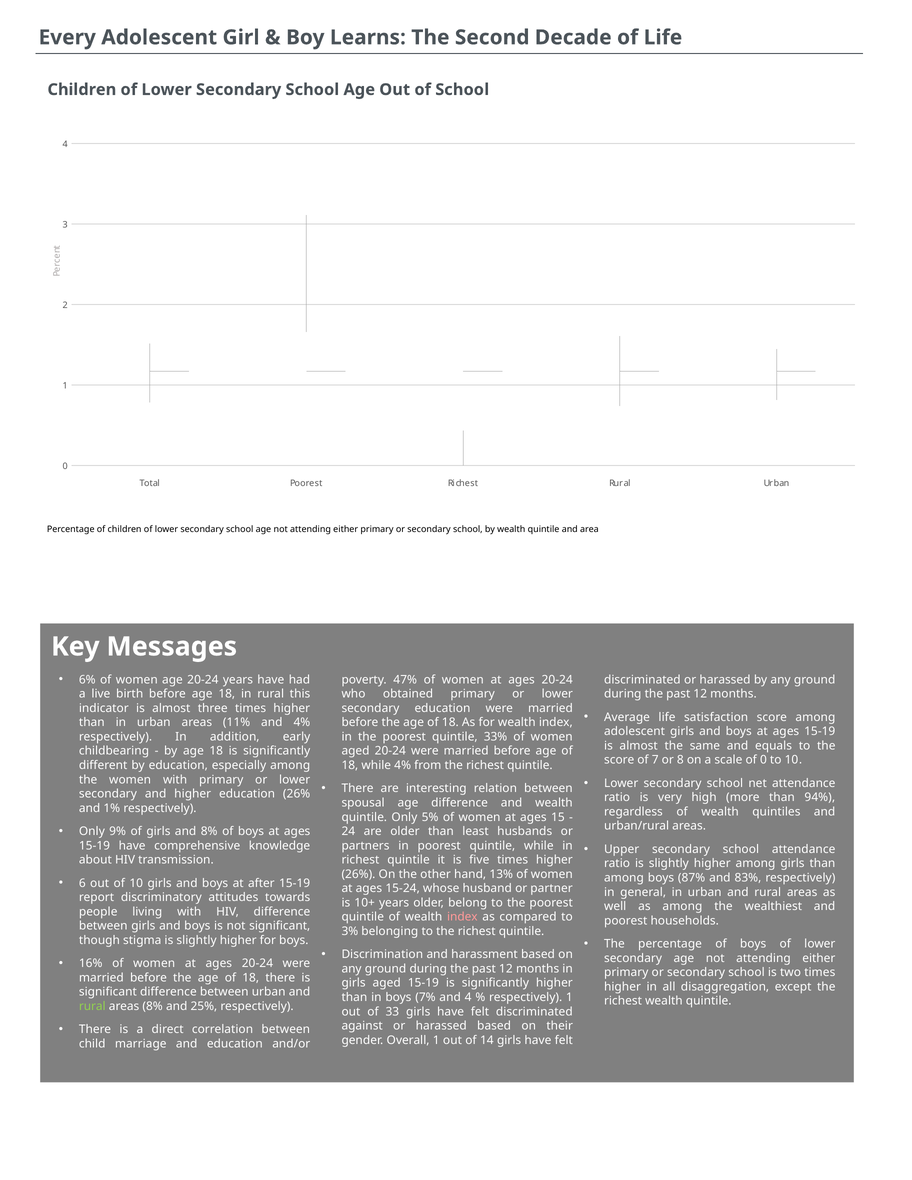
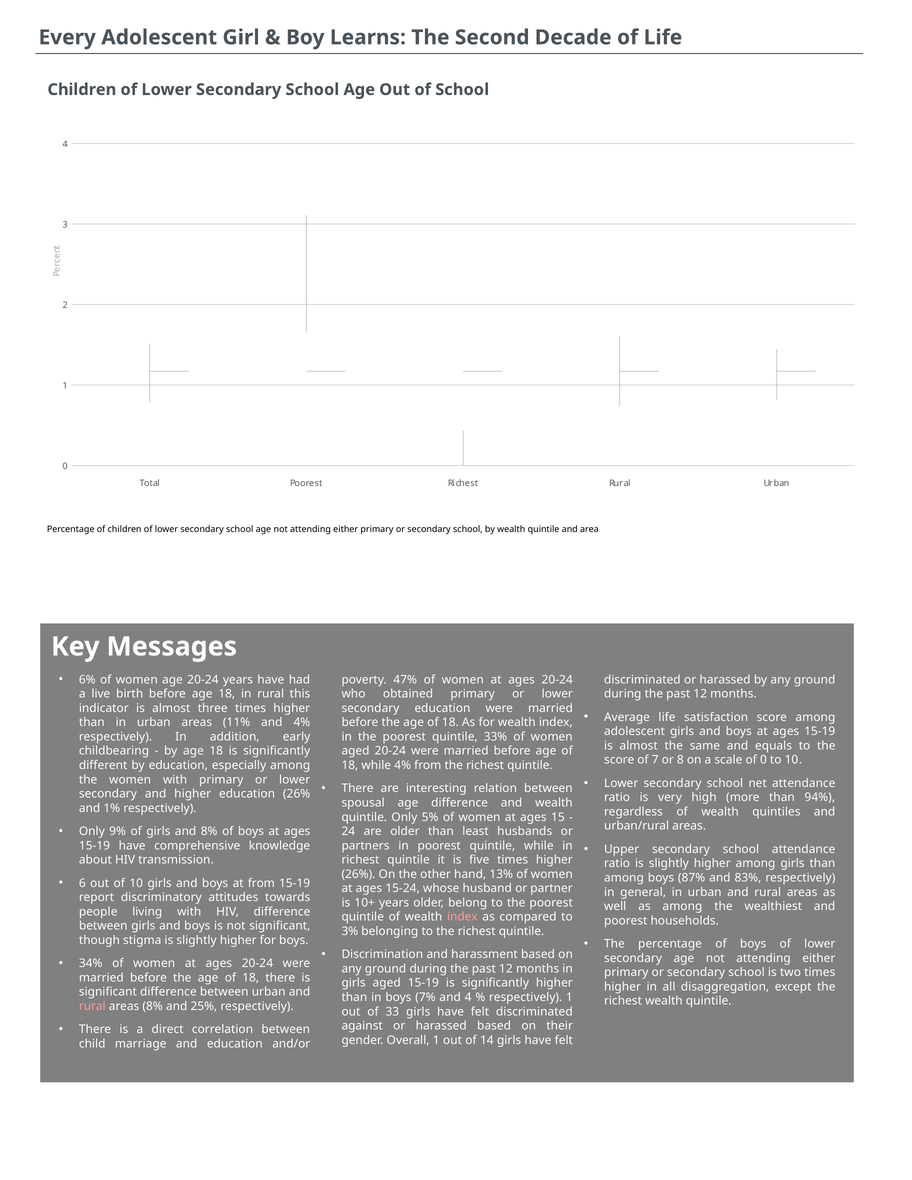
at after: after -> from (261, 883)
16%: 16% -> 34% (91, 964)
rural colour: light green -> pink (92, 1006)
